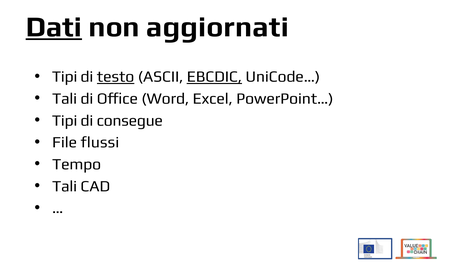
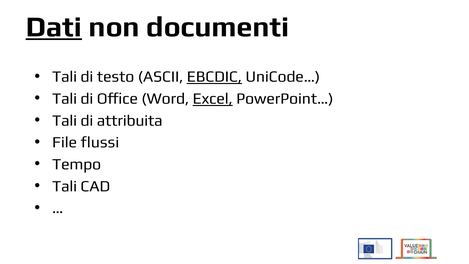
aggiornati: aggiornati -> documenti (218, 27)
Tipi: Tipi -> Tali (65, 77)
testo underline: present -> none (116, 77)
Excel underline: none -> present (213, 99)
Tipi: Tipi -> Tali (65, 120)
consegue: consegue -> attribuita (130, 120)
